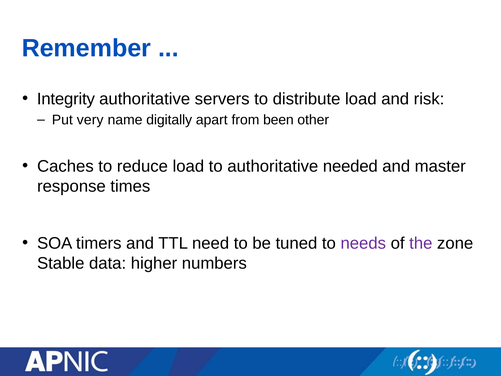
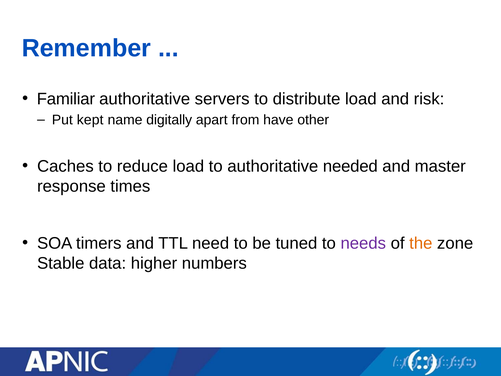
Integrity: Integrity -> Familiar (66, 99)
very: very -> kept (90, 120)
been: been -> have (278, 120)
the colour: purple -> orange (421, 243)
